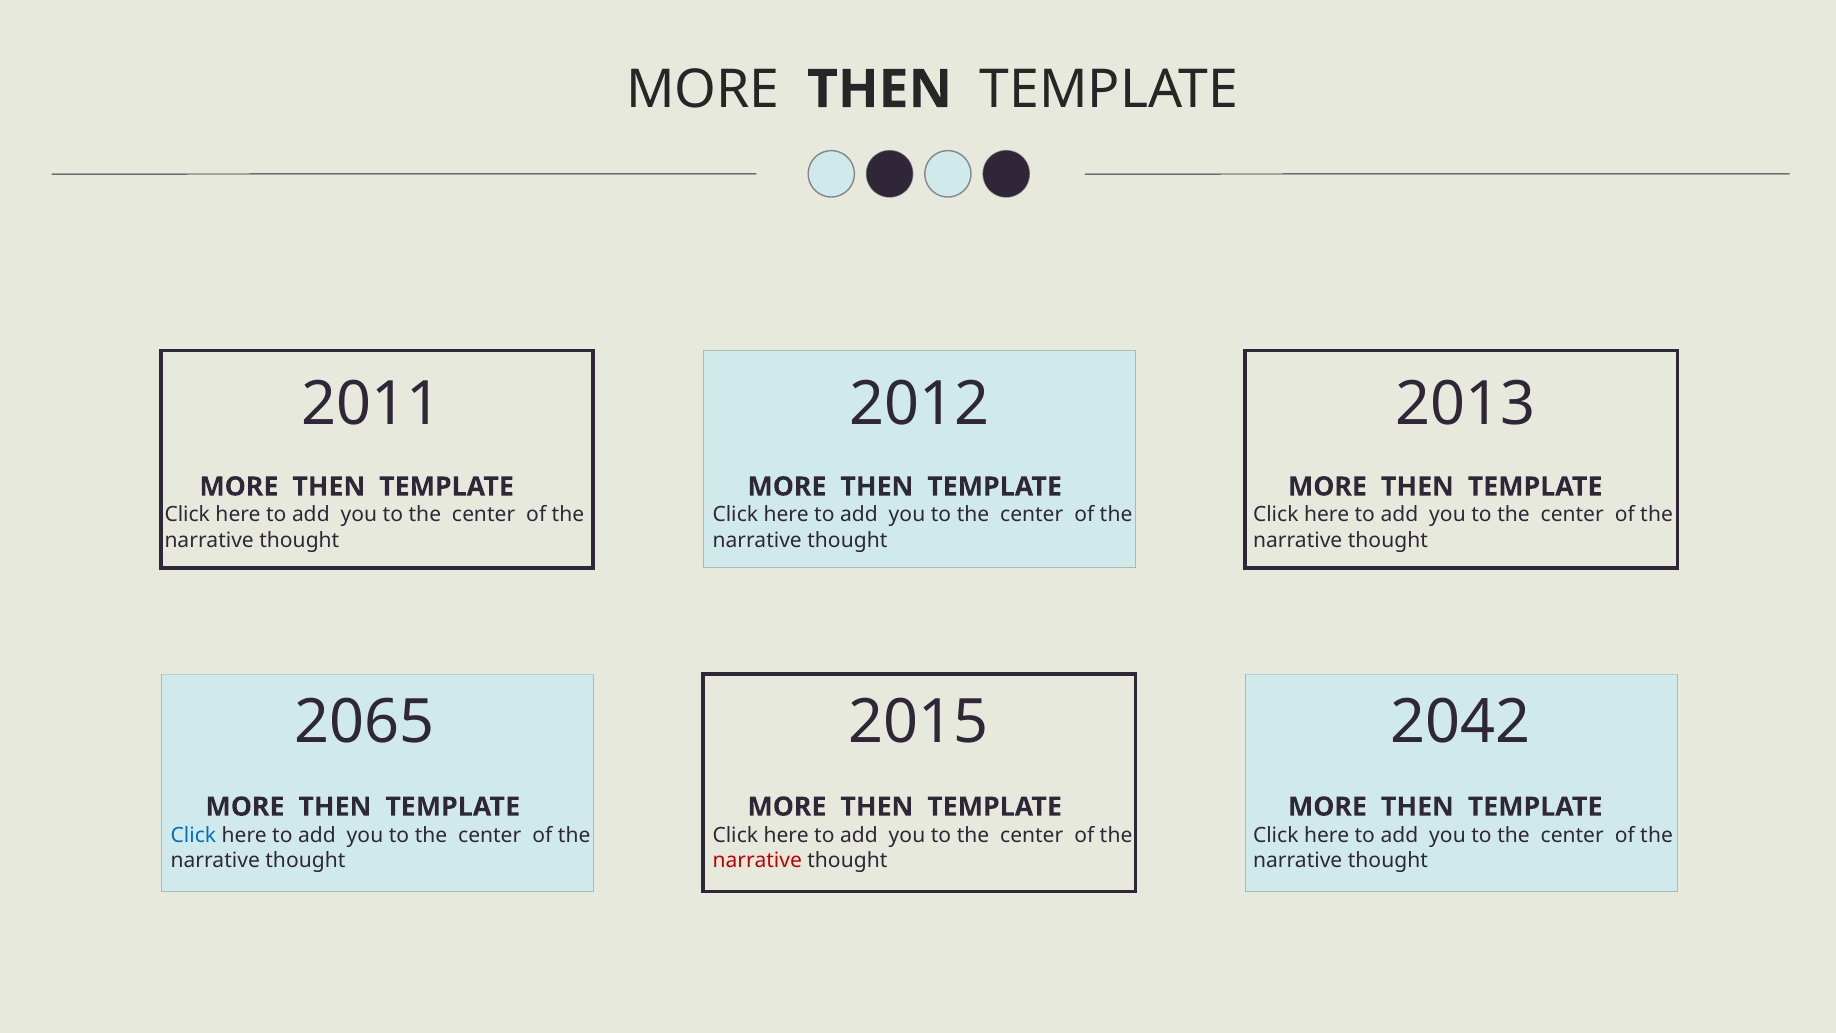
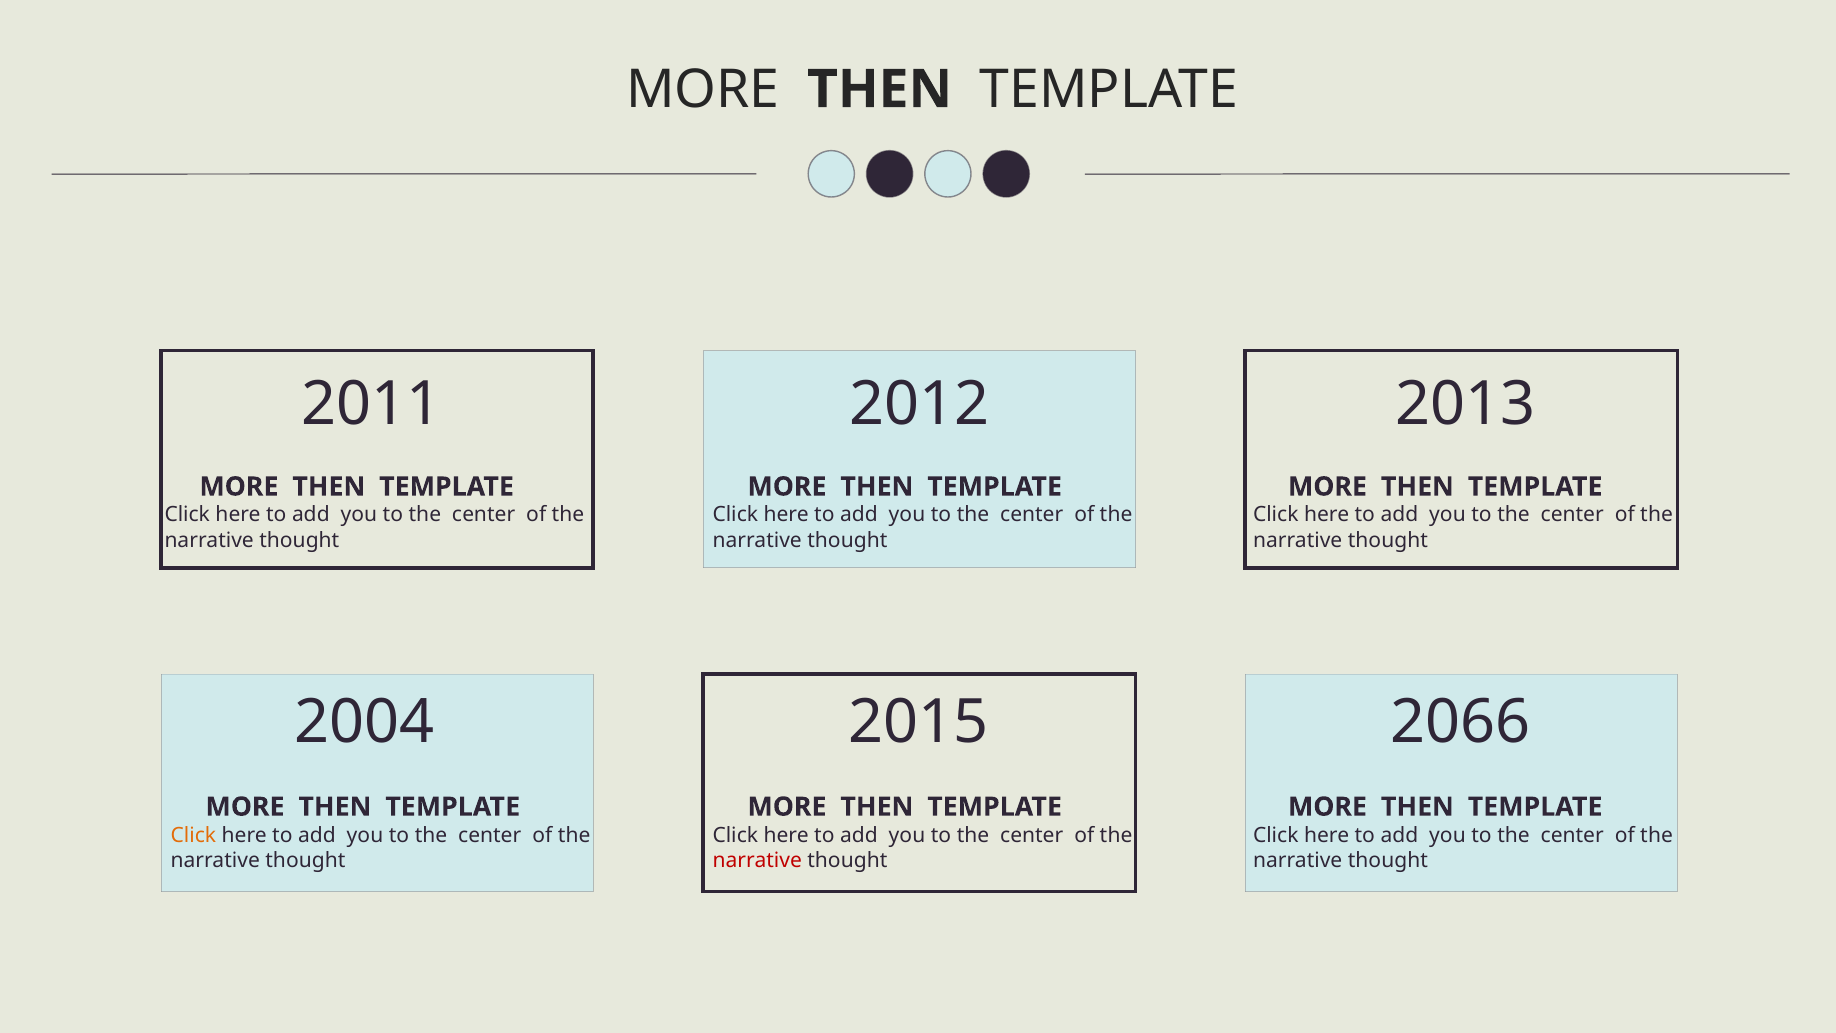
2065: 2065 -> 2004 (365, 722)
2042: 2042 -> 2066 (1461, 722)
Click colour: blue -> orange (193, 835)
